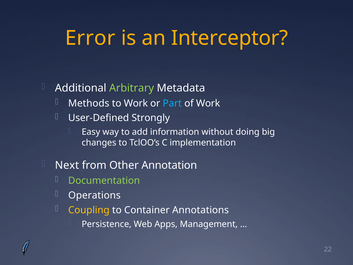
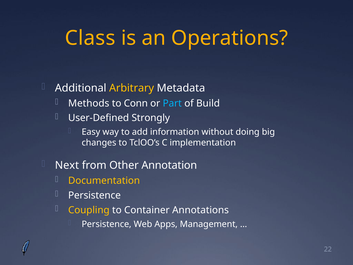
Error: Error -> Class (90, 38)
Interceptor: Interceptor -> Operations (230, 38)
Arbitrary colour: light green -> yellow (132, 88)
to Work: Work -> Conn (136, 103)
of Work: Work -> Build (208, 103)
Documentation colour: light green -> yellow (104, 180)
Operations: Operations -> Persistence (94, 195)
